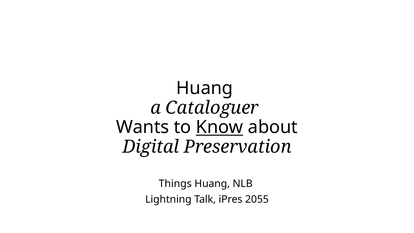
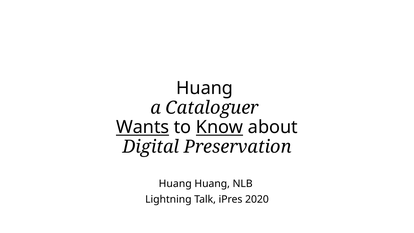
Wants underline: none -> present (143, 127)
Things: Things -> Huang (175, 184)
2055: 2055 -> 2020 (257, 199)
